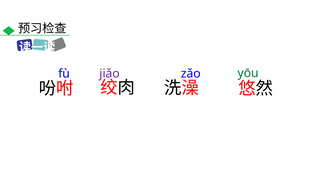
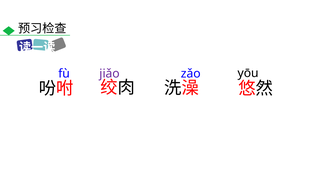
yōu colour: green -> black (248, 73)
